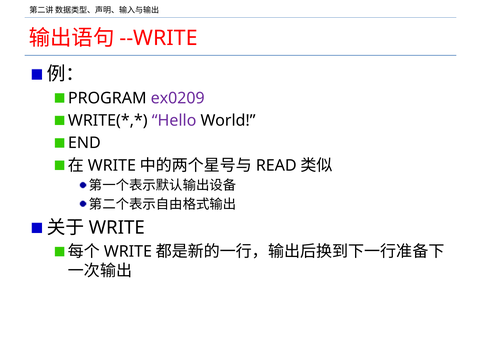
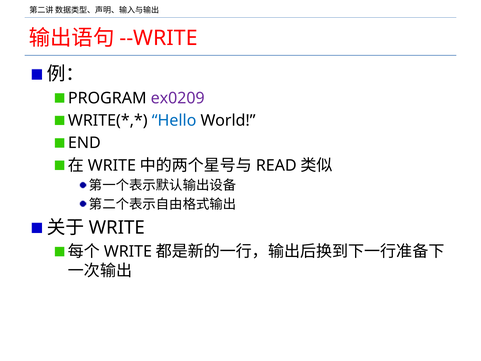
Hello colour: purple -> blue (174, 120)
